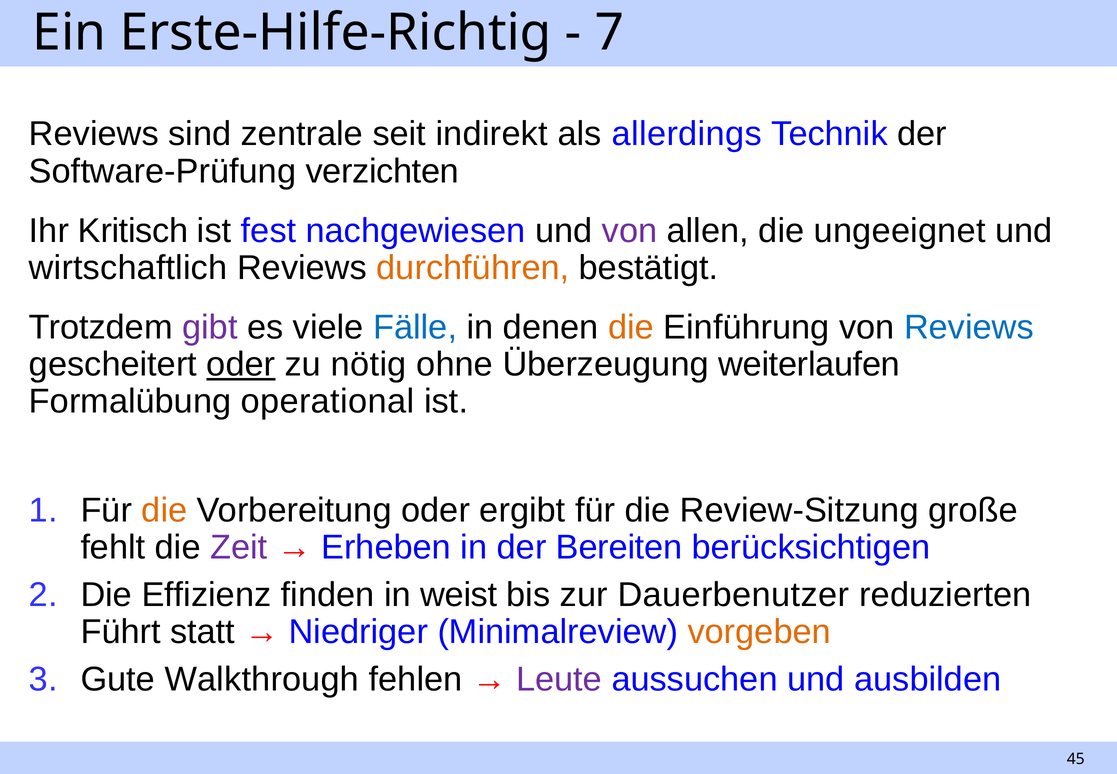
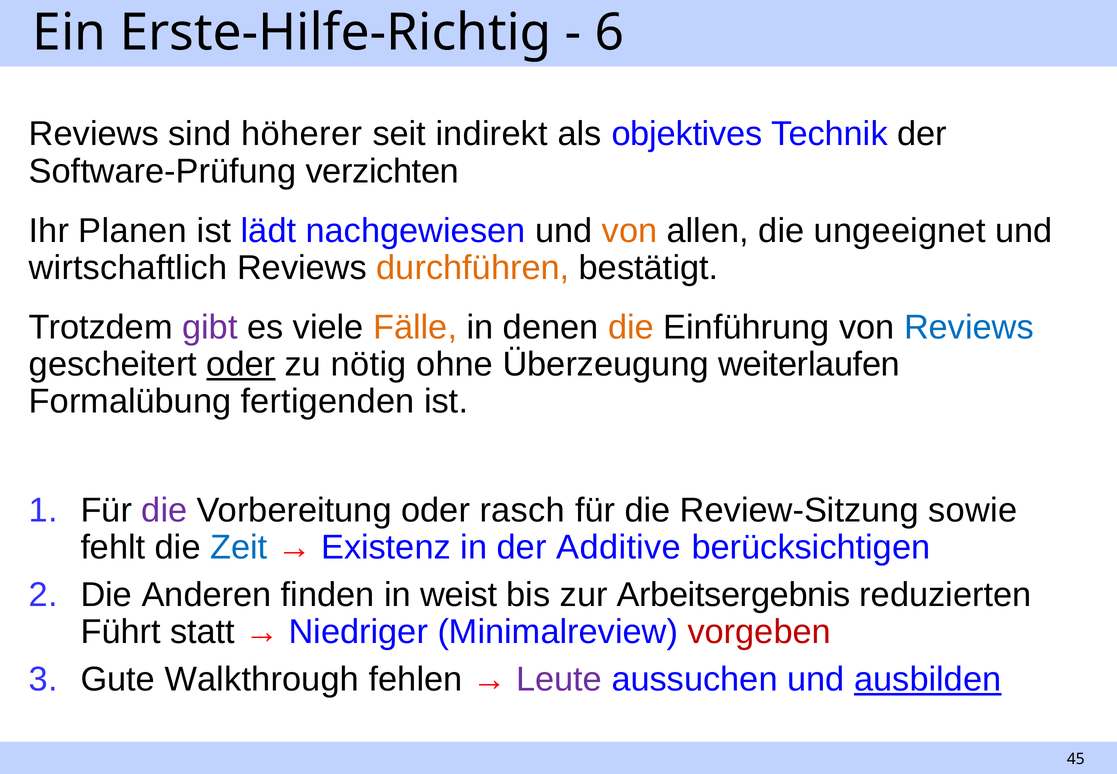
7: 7 -> 6 (610, 33)
zentrale: zentrale -> höherer (302, 134)
allerdings: allerdings -> objektives (687, 134)
Kritisch: Kritisch -> Planen (133, 231)
fest: fest -> lädt (269, 231)
von colour: purple -> orange (630, 231)
Fälle colour: blue -> orange (415, 327)
operational: operational -> fertigenden (328, 401)
die colour: orange -> purple (164, 510)
ergibt: ergibt -> rasch (522, 510)
große: große -> sowie (973, 510)
Zeit colour: purple -> blue (239, 547)
Erheben: Erheben -> Existenz (386, 547)
Bereiten: Bereiten -> Additive (619, 547)
Effizienz: Effizienz -> Anderen (206, 594)
Dauerbenutzer: Dauerbenutzer -> Arbeitsergebnis (734, 594)
vorgeben colour: orange -> red (759, 631)
ausbilden underline: none -> present (928, 679)
